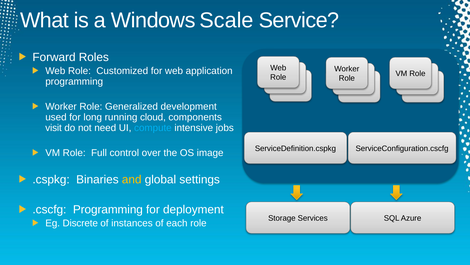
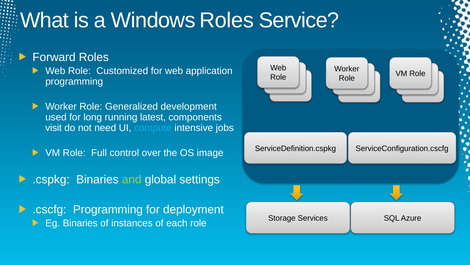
Windows Scale: Scale -> Roles (227, 20)
cloud: cloud -> latest (153, 117)
and colour: yellow -> light green (132, 179)
Eg Discrete: Discrete -> Binaries (80, 223)
